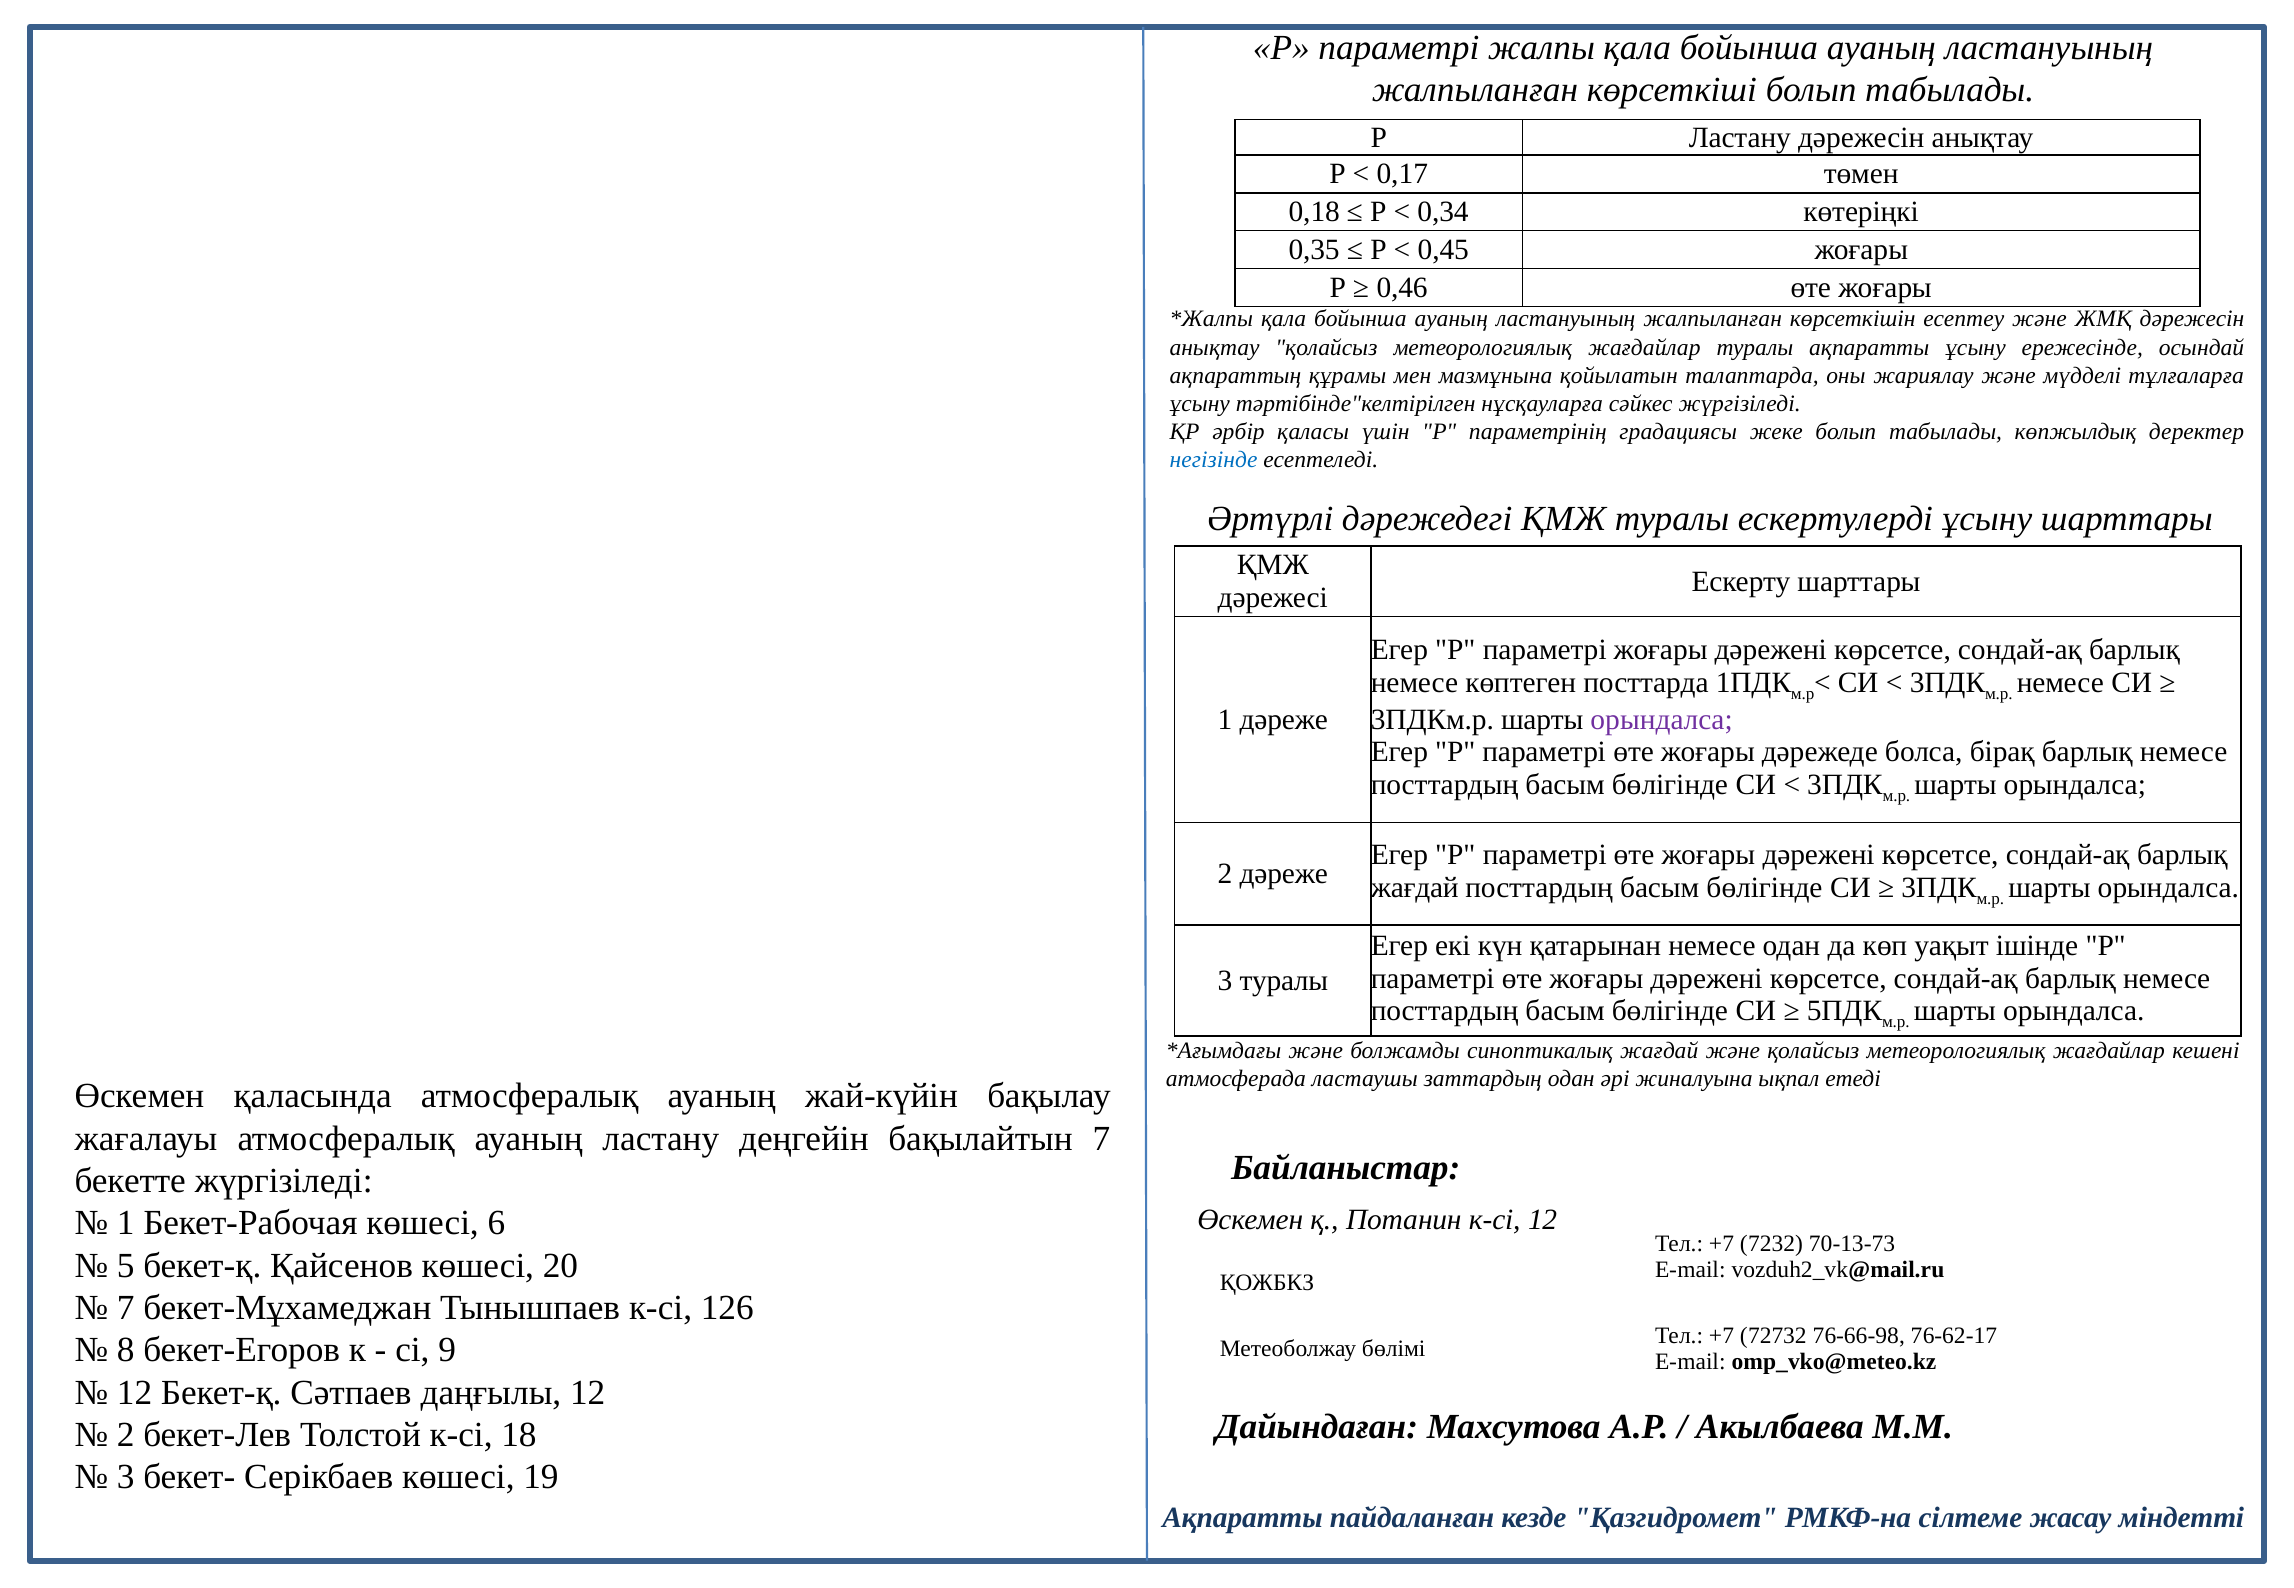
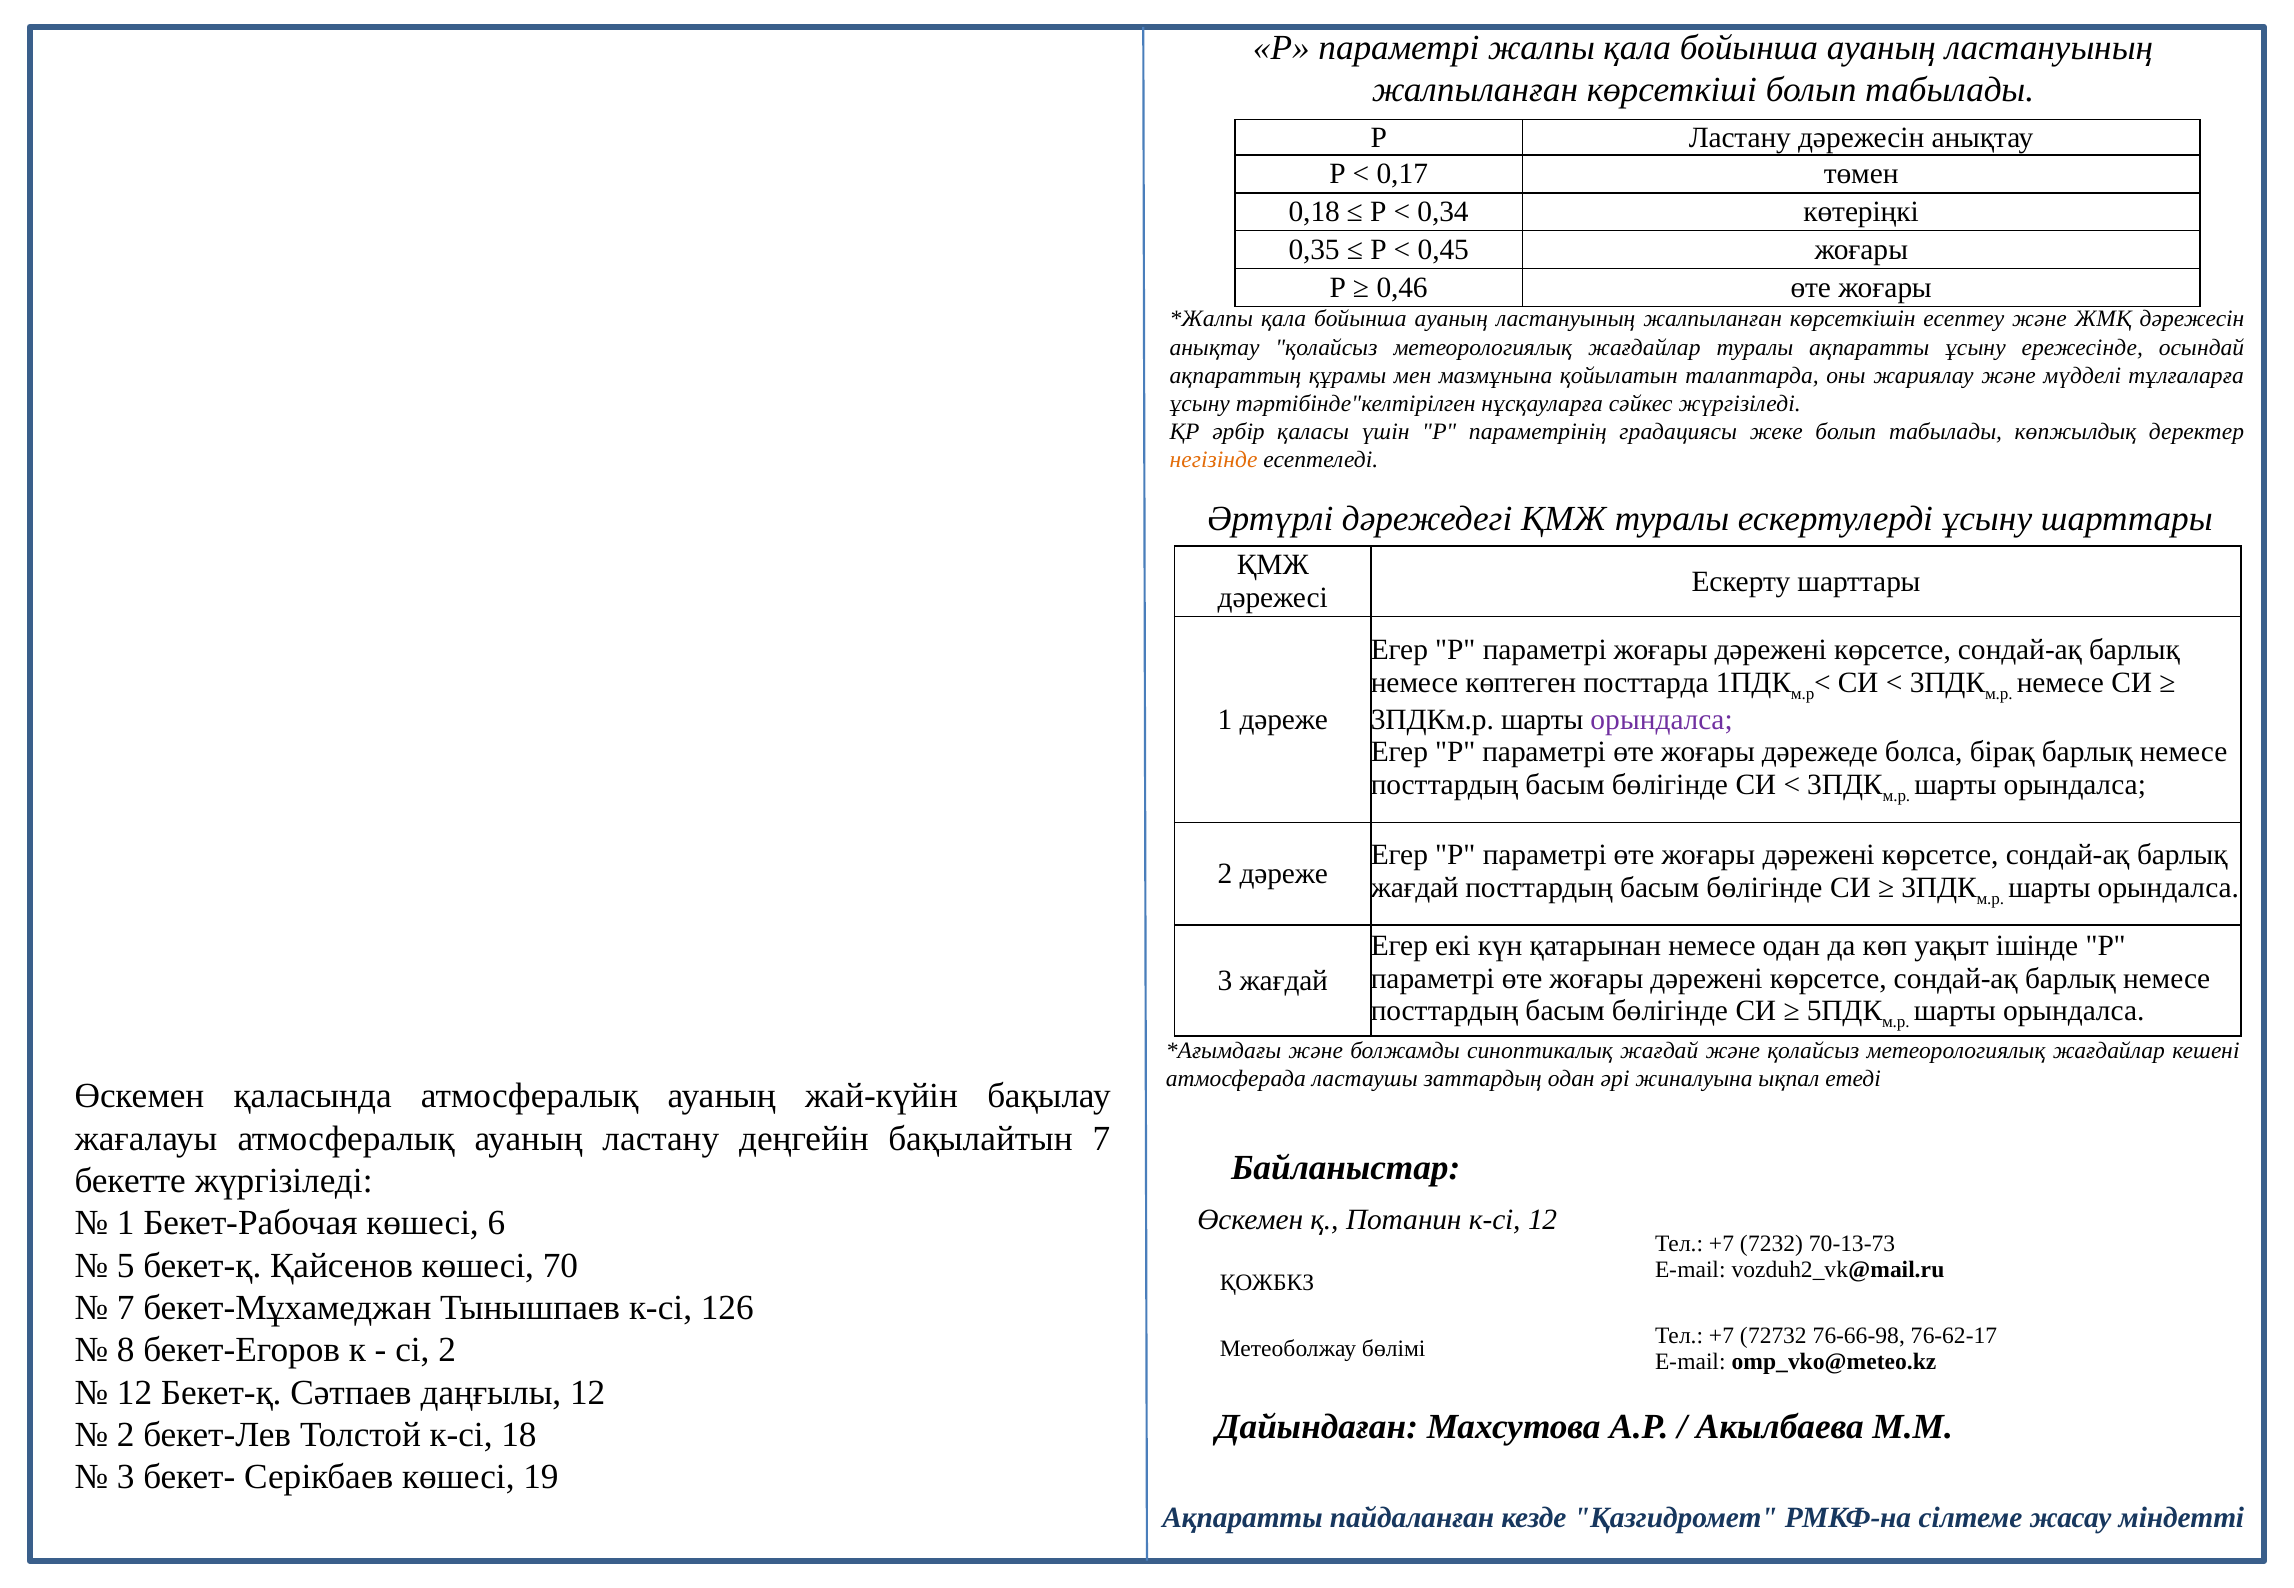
негізінде colour: blue -> orange (1214, 460)
3 туралы: туралы -> жағдай (1284, 981)
20: 20 -> 70 (560, 1266)
сі 9: 9 -> 2 (447, 1350)
